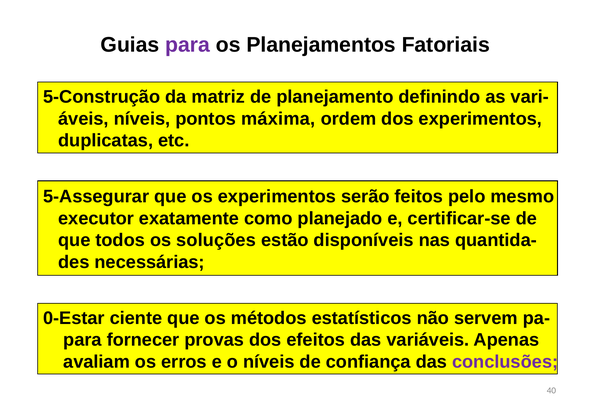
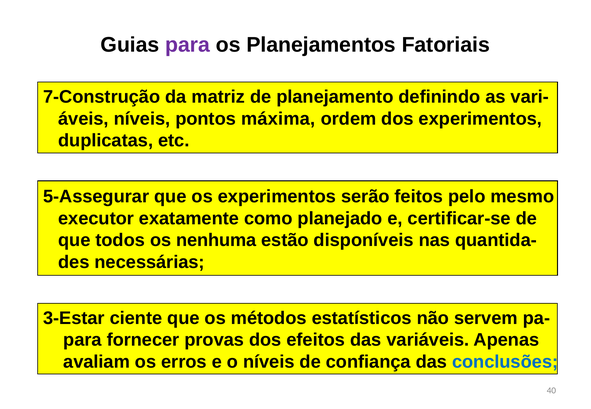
5-Construção: 5-Construção -> 7-Construção (102, 97)
soluções: soluções -> nenhuma (216, 240)
0-Estar: 0-Estar -> 3-Estar (74, 318)
conclusões colour: purple -> blue (505, 362)
